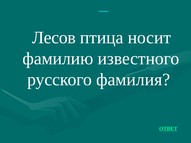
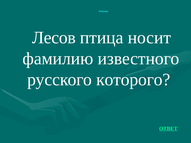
фамилия: фамилия -> которого (133, 80)
